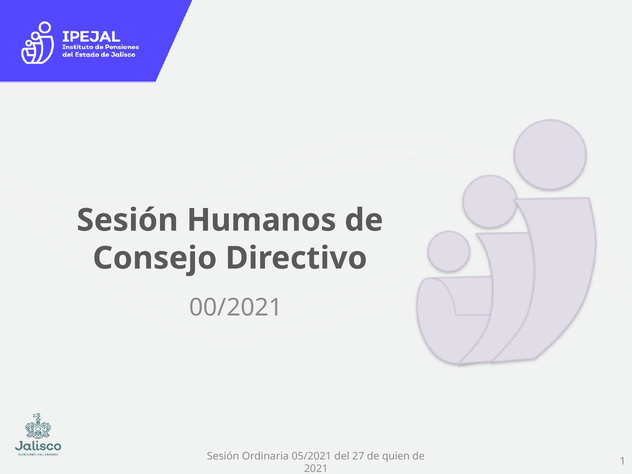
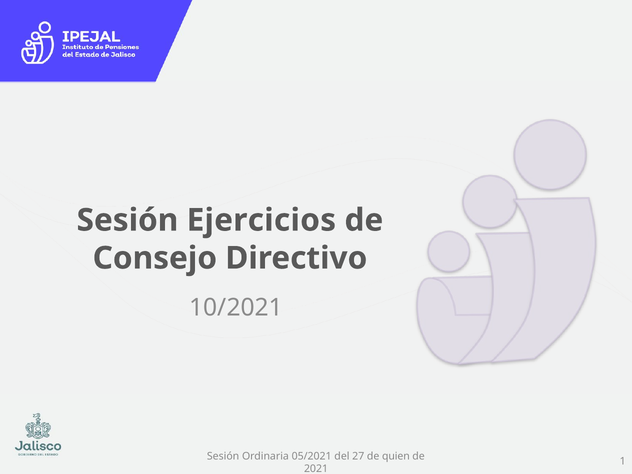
Humanos: Humanos -> Ejercicios (261, 220)
00/2021: 00/2021 -> 10/2021 (236, 307)
